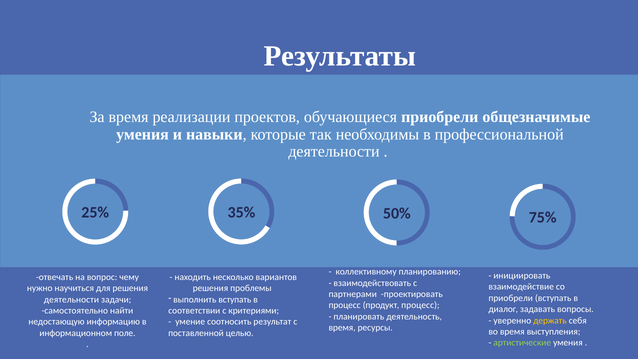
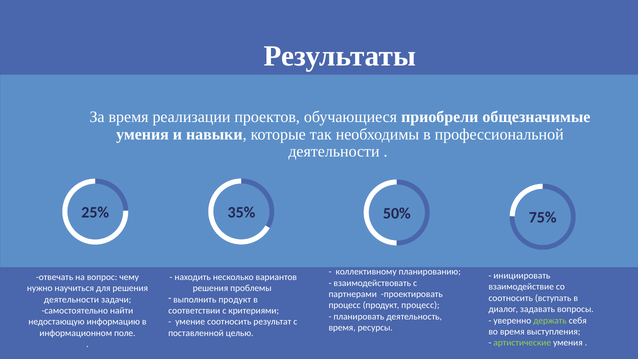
приобрели: приобрели -> соотносить (511, 298)
выполнить вступать: вступать -> продукт (235, 299)
держать colour: yellow -> light green (550, 320)
